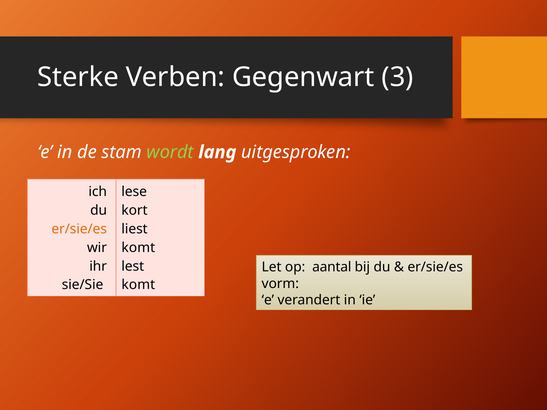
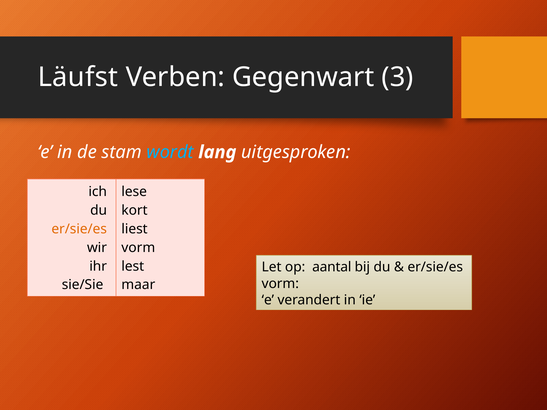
Sterke: Sterke -> Läufst (78, 77)
wordt colour: light green -> light blue (170, 152)
komt: komt -> vorm (138, 248)
komt: komt -> maar (138, 285)
